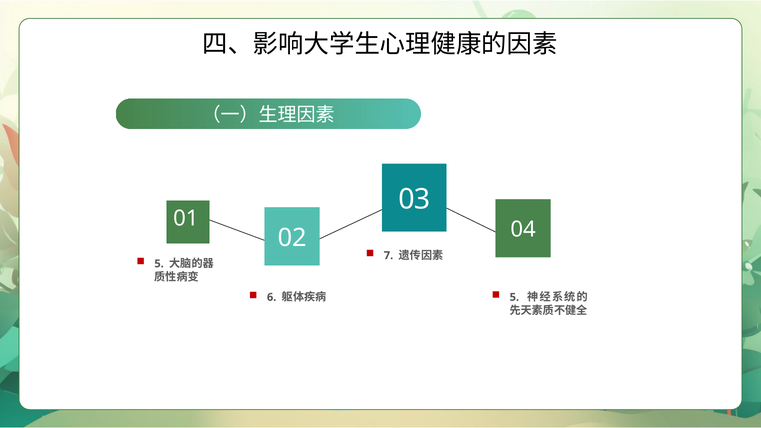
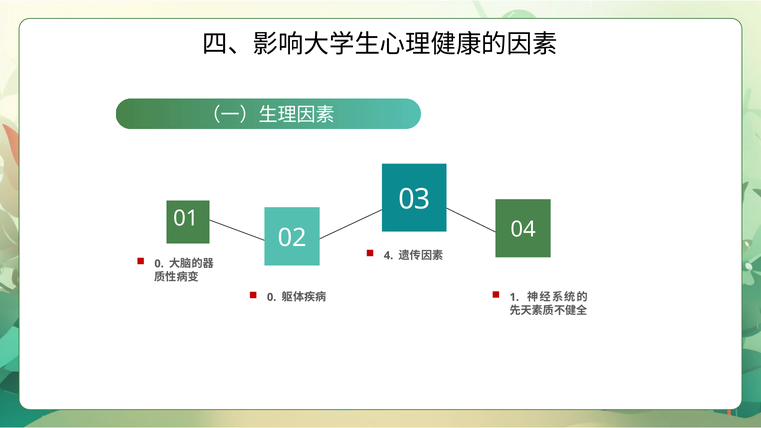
7: 7 -> 4 (389, 256)
5: 5 -> 0 (159, 264)
6: 6 -> 0 (272, 297)
5: 5 -> 1 (514, 297)
